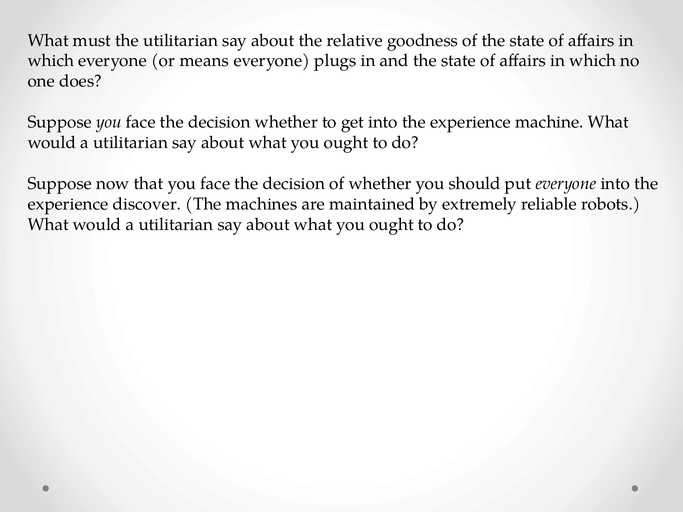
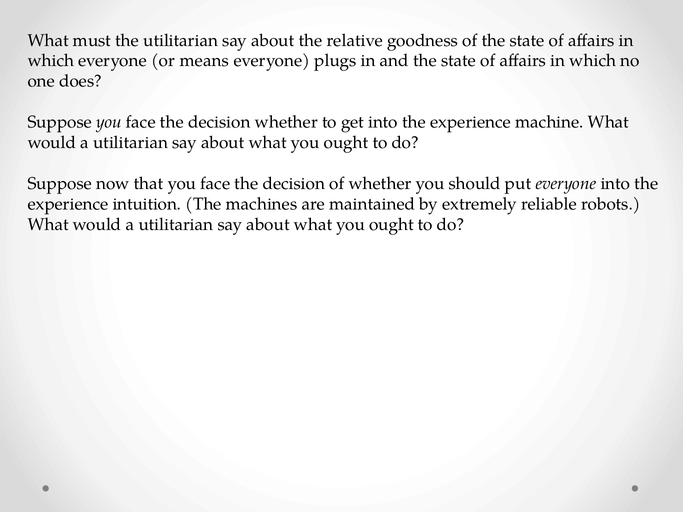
discover: discover -> intuition (147, 204)
